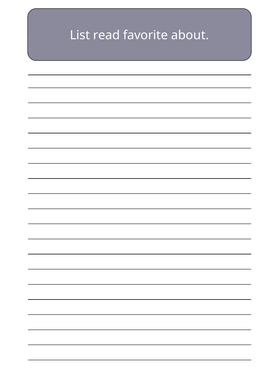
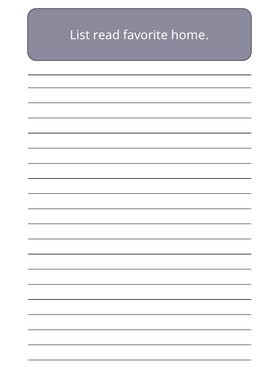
about: about -> home (190, 35)
